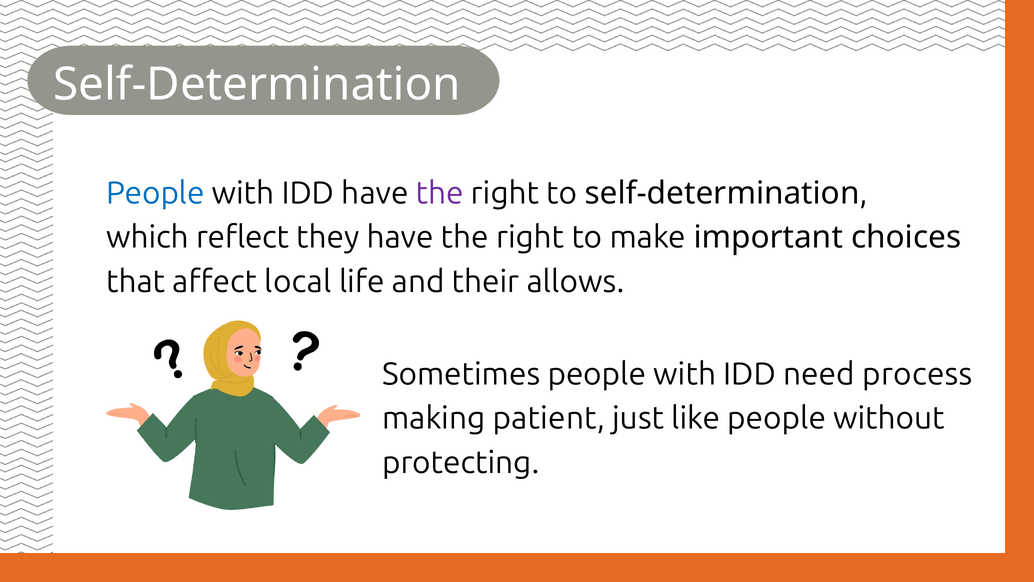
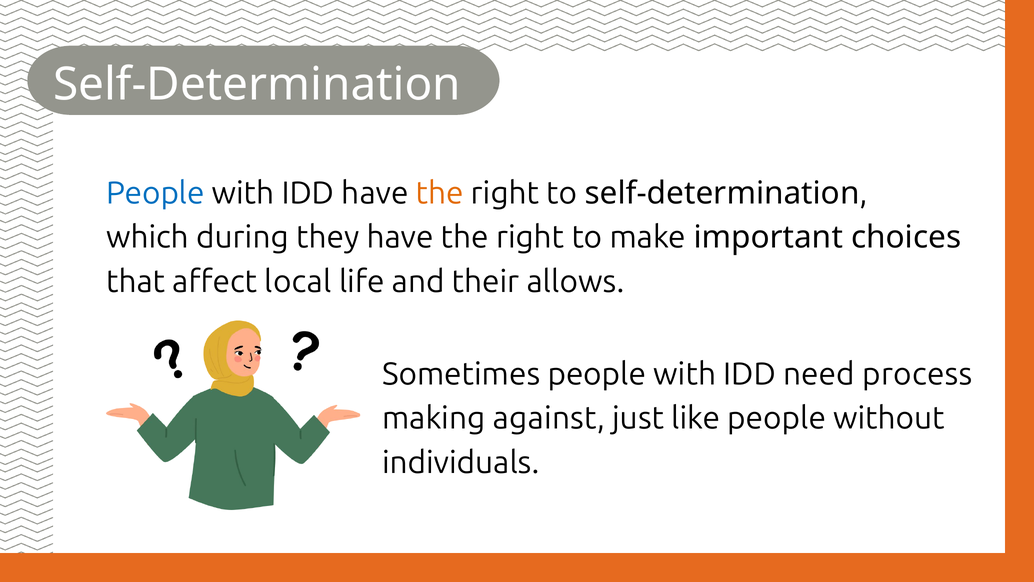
the colour: purple -> orange (440, 193)
reflect: reflect -> during (243, 237)
patient: patient -> against (549, 418)
protecting: protecting -> individuals (461, 462)
